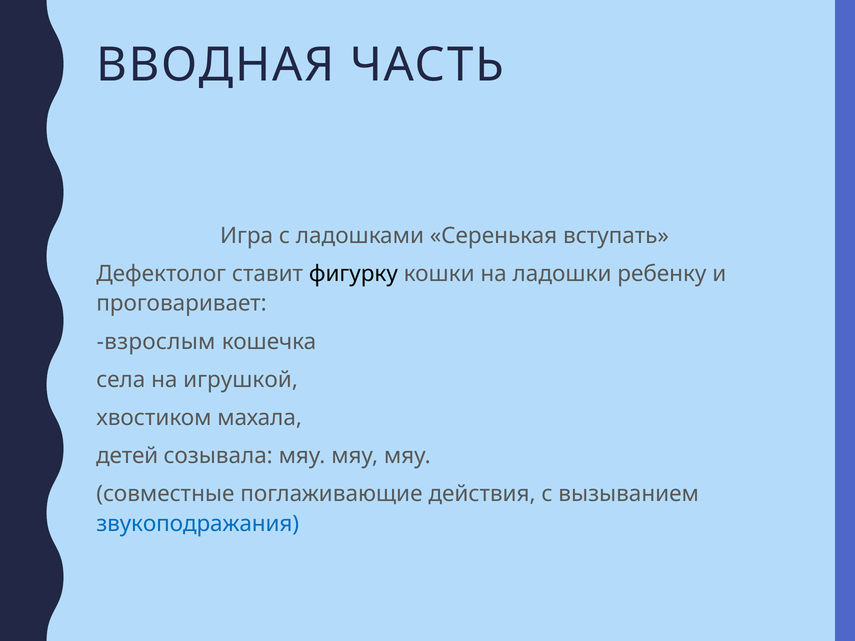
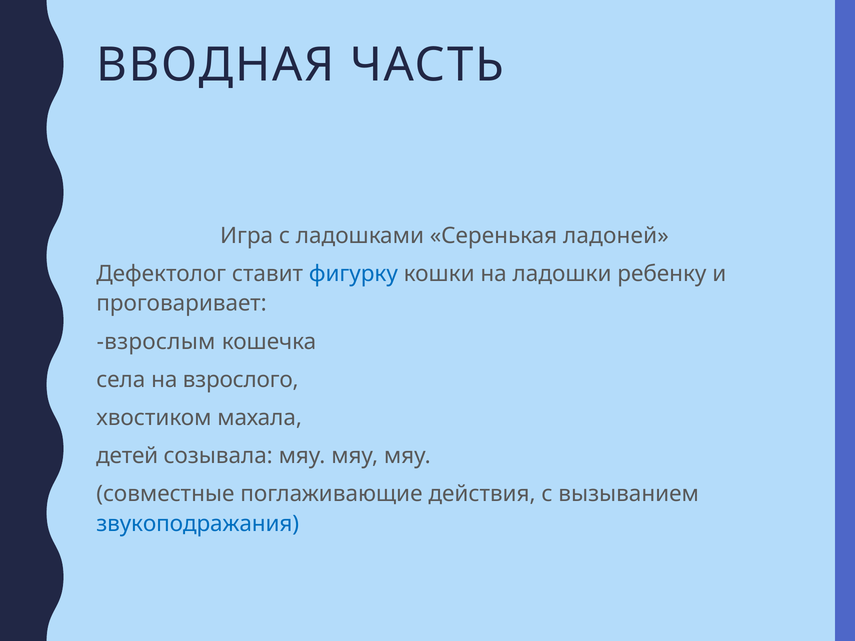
вступать: вступать -> ладоней (616, 236)
фигурку colour: black -> blue (353, 274)
игрушкой: игрушкой -> взрослого (241, 380)
